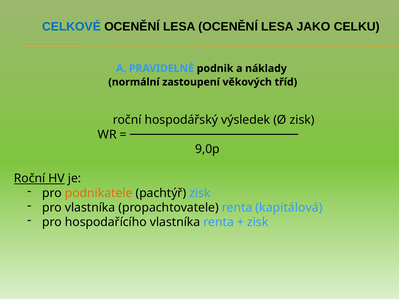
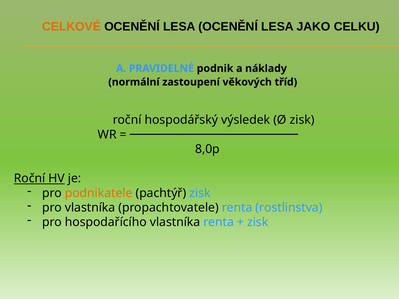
CELKOVÉ colour: blue -> orange (72, 27)
9,0p: 9,0p -> 8,0p (207, 149)
kapitálová: kapitálová -> rostlinstva (289, 208)
